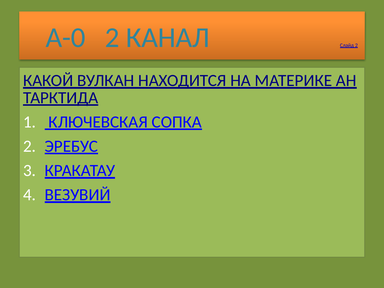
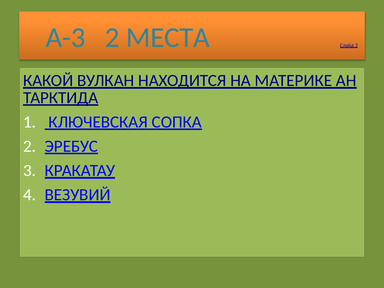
А-0: А-0 -> А-3 (66, 38)
КАНАЛ: КАНАЛ -> МЕСТА (168, 38)
